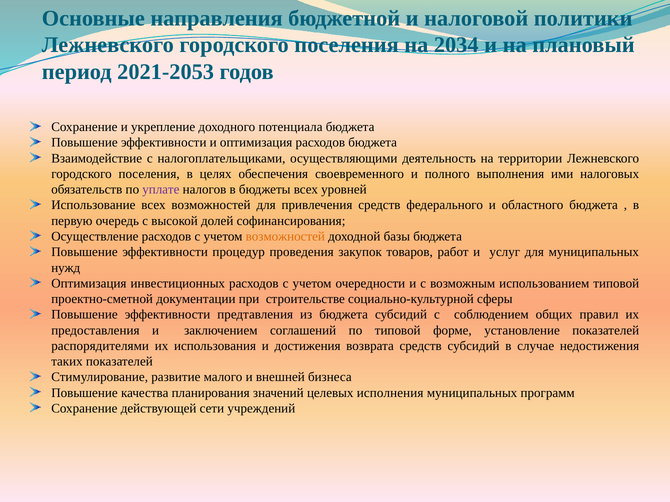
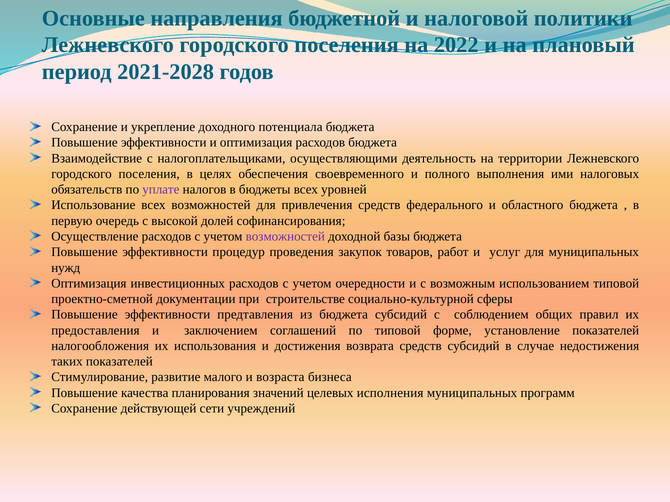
2034: 2034 -> 2022 (456, 45)
2021-2053: 2021-2053 -> 2021-2028 (166, 72)
возможностей colour: orange -> purple (285, 237)
распорядителями: распорядителями -> налогообложения (100, 346)
внешней: внешней -> возраста (280, 377)
